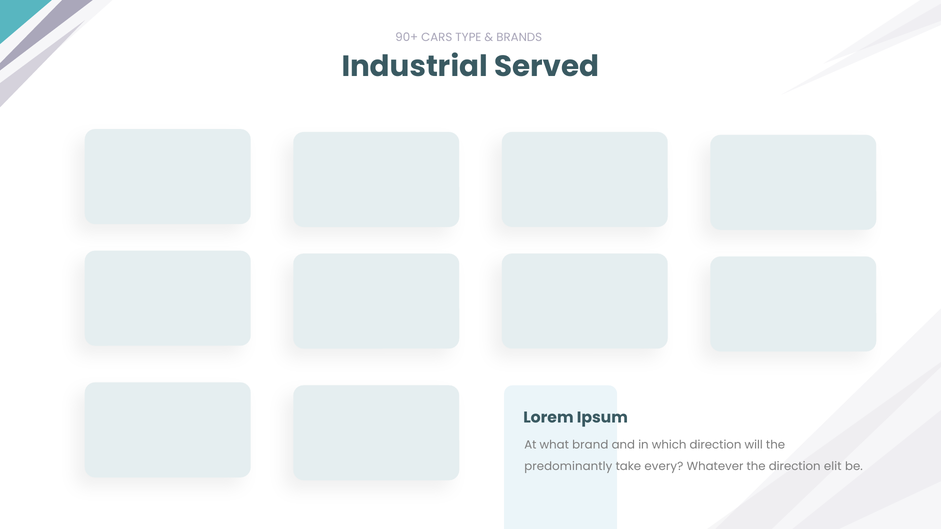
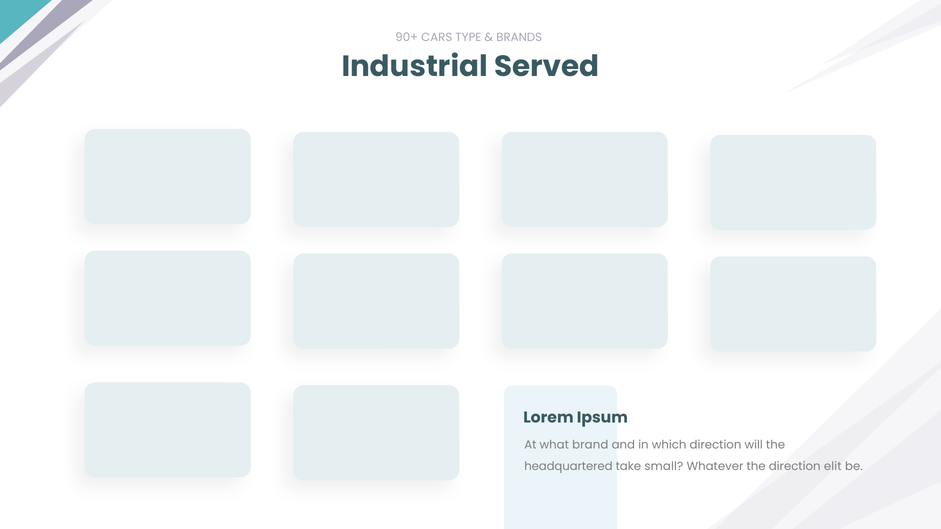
predominantly: predominantly -> headquartered (568, 466)
every: every -> small (664, 466)
